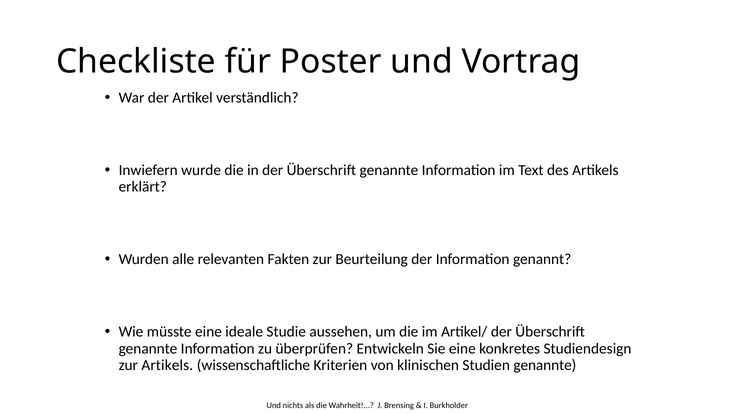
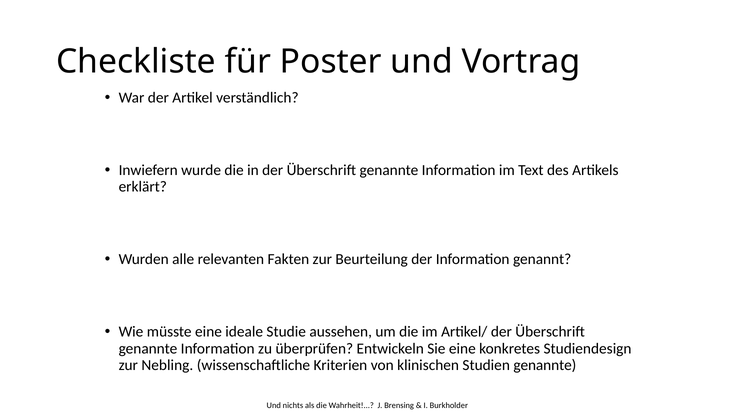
zur Artikels: Artikels -> Nebling (167, 365)
